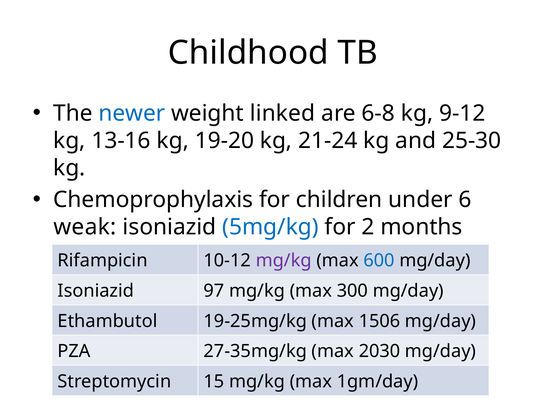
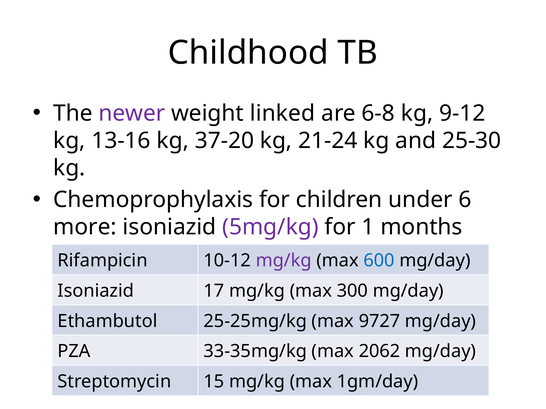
newer colour: blue -> purple (132, 114)
19-20: 19-20 -> 37-20 (224, 141)
weak: weak -> more (85, 227)
5mg/kg colour: blue -> purple (270, 227)
2: 2 -> 1 (368, 227)
97: 97 -> 17 (214, 291)
19-25mg/kg: 19-25mg/kg -> 25-25mg/kg (255, 321)
1506: 1506 -> 9727 (380, 321)
27-35mg/kg: 27-35mg/kg -> 33-35mg/kg (255, 352)
2030: 2030 -> 2062 (380, 352)
